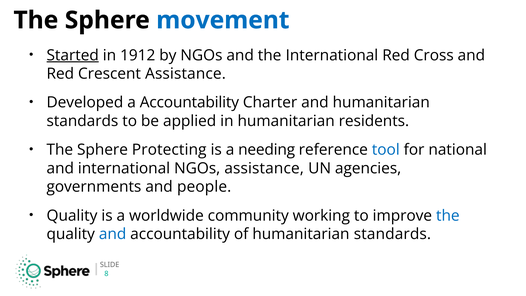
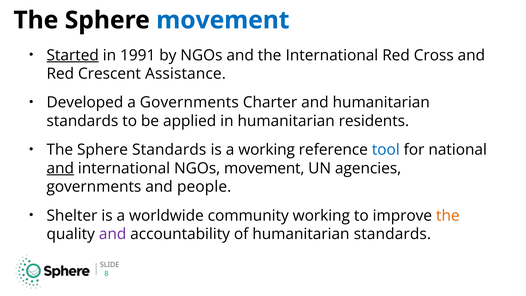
1912: 1912 -> 1991 (138, 55)
a Accountability: Accountability -> Governments (189, 103)
Sphere Protecting: Protecting -> Standards (169, 150)
a needing: needing -> working (267, 150)
and underline: none -> present (60, 168)
NGOs assistance: assistance -> movement (264, 168)
Quality: Quality -> Shelter (72, 215)
the colour: blue -> orange (448, 215)
and colour: blue -> purple (113, 234)
